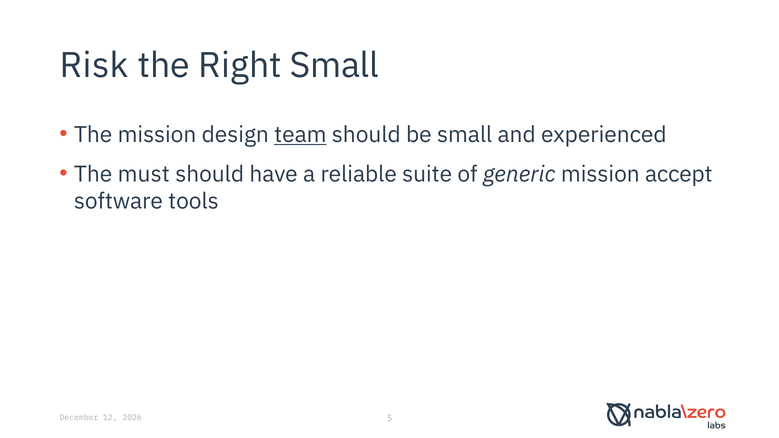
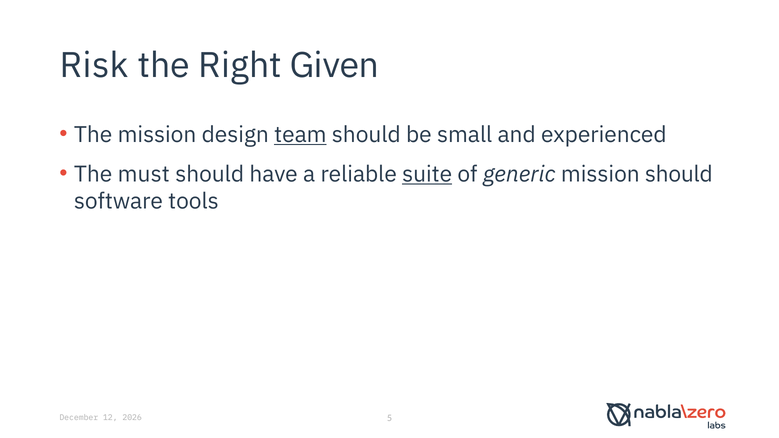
Right Small: Small -> Given (334, 65)
suite underline: none -> present (427, 174)
mission accept: accept -> should (679, 174)
